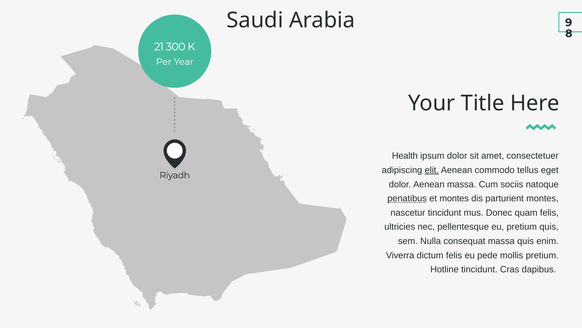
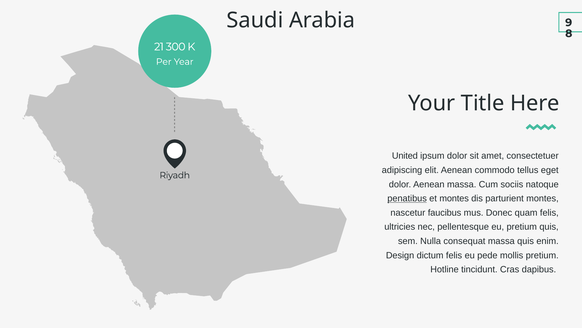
Health: Health -> United (405, 156)
elit underline: present -> none (432, 170)
nascetur tincidunt: tincidunt -> faucibus (445, 212)
Viverra: Viverra -> Design (400, 255)
